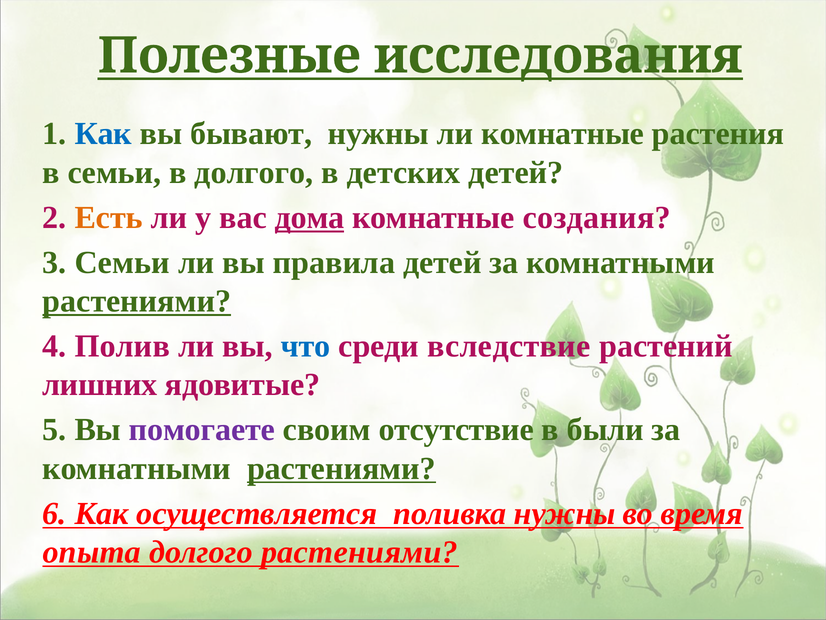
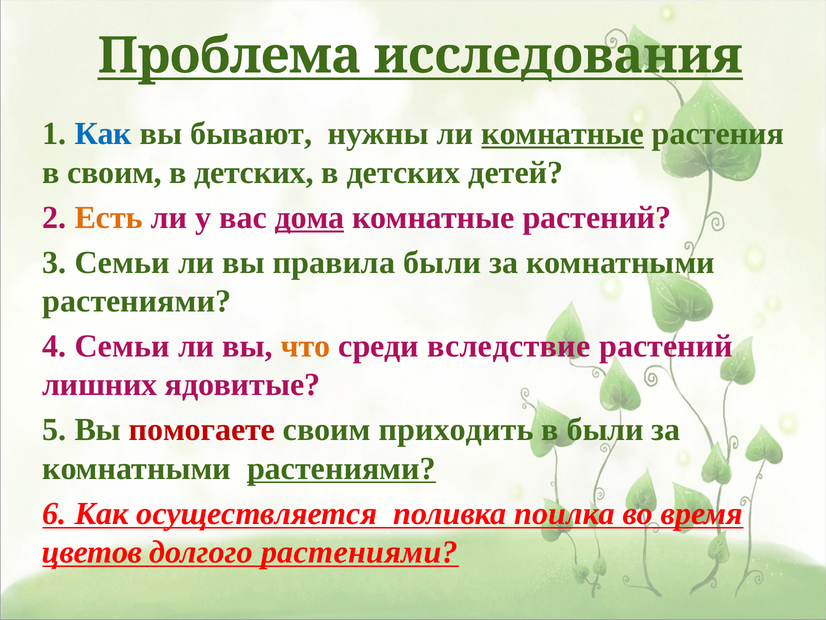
Полезные: Полезные -> Проблема (229, 56)
комнатные underline: none -> present (563, 134)
в семьи: семьи -> своим (115, 172)
долгого: долгого -> детских (254, 172)
комнатные создания: создания -> растений (597, 217)
правила детей: детей -> были (442, 262)
растениями underline: present -> none (137, 301)
4 Полив: Полив -> Семьи (122, 346)
что colour: blue -> orange (306, 346)
помогаете colour: purple -> red (202, 429)
отсутствие: отсутствие -> приходить (456, 429)
поливка нужны: нужны -> поилка (565, 513)
опыта: опыта -> цветов (92, 552)
